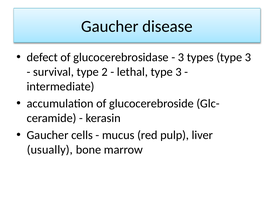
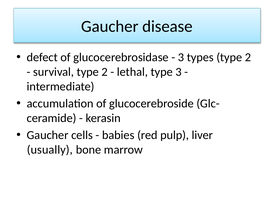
types type 3: 3 -> 2 (248, 57)
mucus: mucus -> babies (118, 135)
